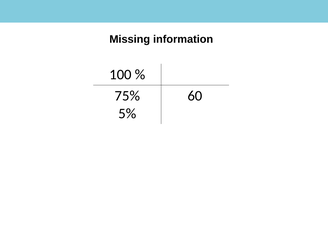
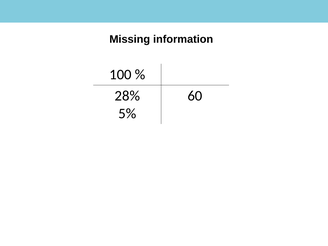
75%: 75% -> 28% (127, 96)
